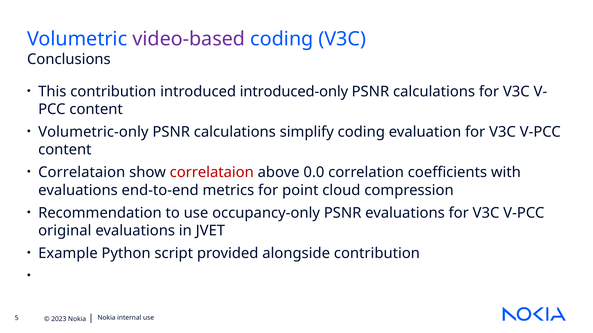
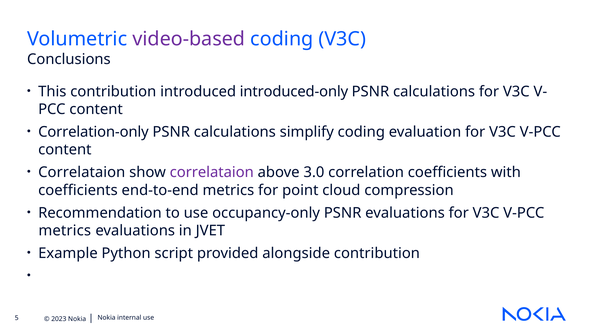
Volumetric-only: Volumetric-only -> Correlation-only (93, 132)
correlataion colour: red -> purple (212, 173)
0.0: 0.0 -> 3.0 (314, 173)
evaluations: evaluations -> coefficients (78, 190)
original: original -> metrics (65, 231)
